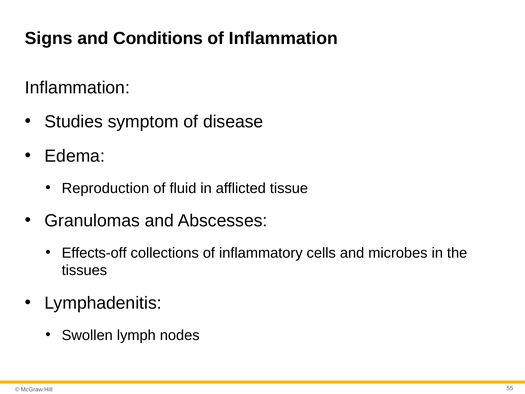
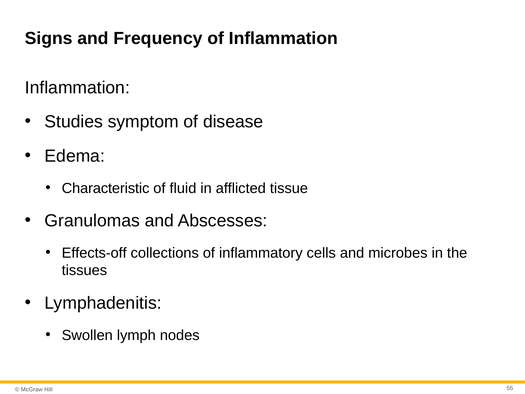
Conditions: Conditions -> Frequency (158, 38)
Reproduction: Reproduction -> Characteristic (106, 188)
